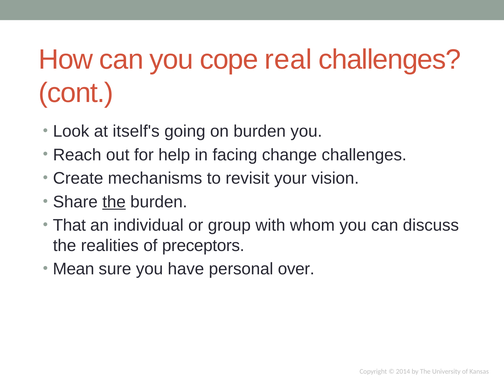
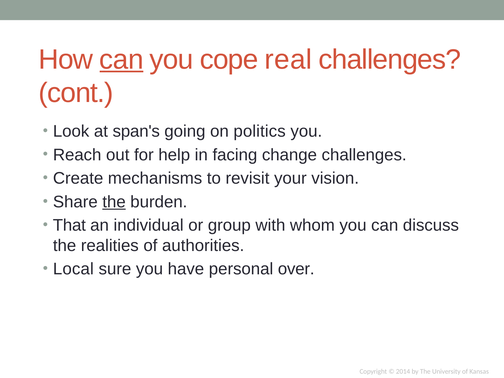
can underline: none -> present (122, 59)
itself's: itself's -> span's (136, 131)
on burden: burden -> politics (260, 131)
preceptors: preceptors -> authorities (203, 246)
Mean: Mean -> Local (73, 269)
